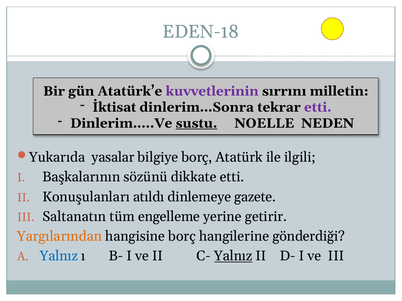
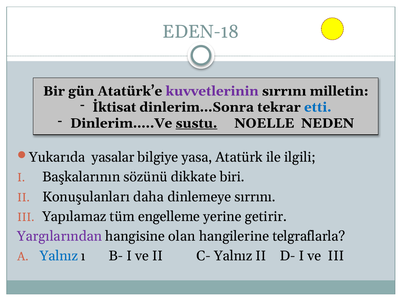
etti colour: purple -> blue (318, 107)
bilgiye borç: borç -> yasa (197, 158)
dikkate etti: etti -> biri (232, 177)
atıldı: atıldı -> daha (149, 197)
dinlemeye gazete: gazete -> sırrını (255, 197)
Saltanatın: Saltanatın -> Yapılamaz (74, 217)
Yargılarından colour: orange -> purple (60, 237)
hangisine borç: borç -> olan (182, 237)
gönderdiği: gönderdiği -> telgraflarla (309, 237)
Yalnız underline: present -> none (233, 256)
